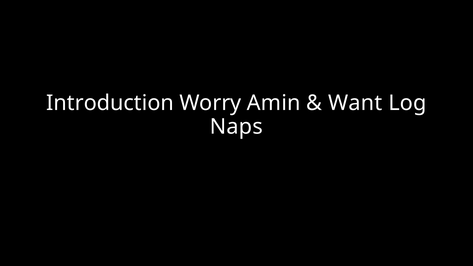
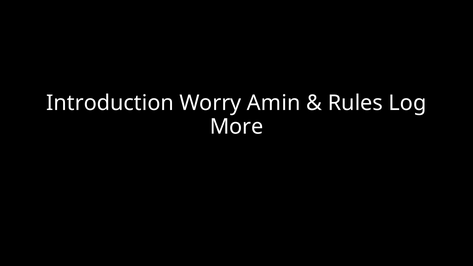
Want: Want -> Rules (355, 103)
Naps: Naps -> More (237, 127)
